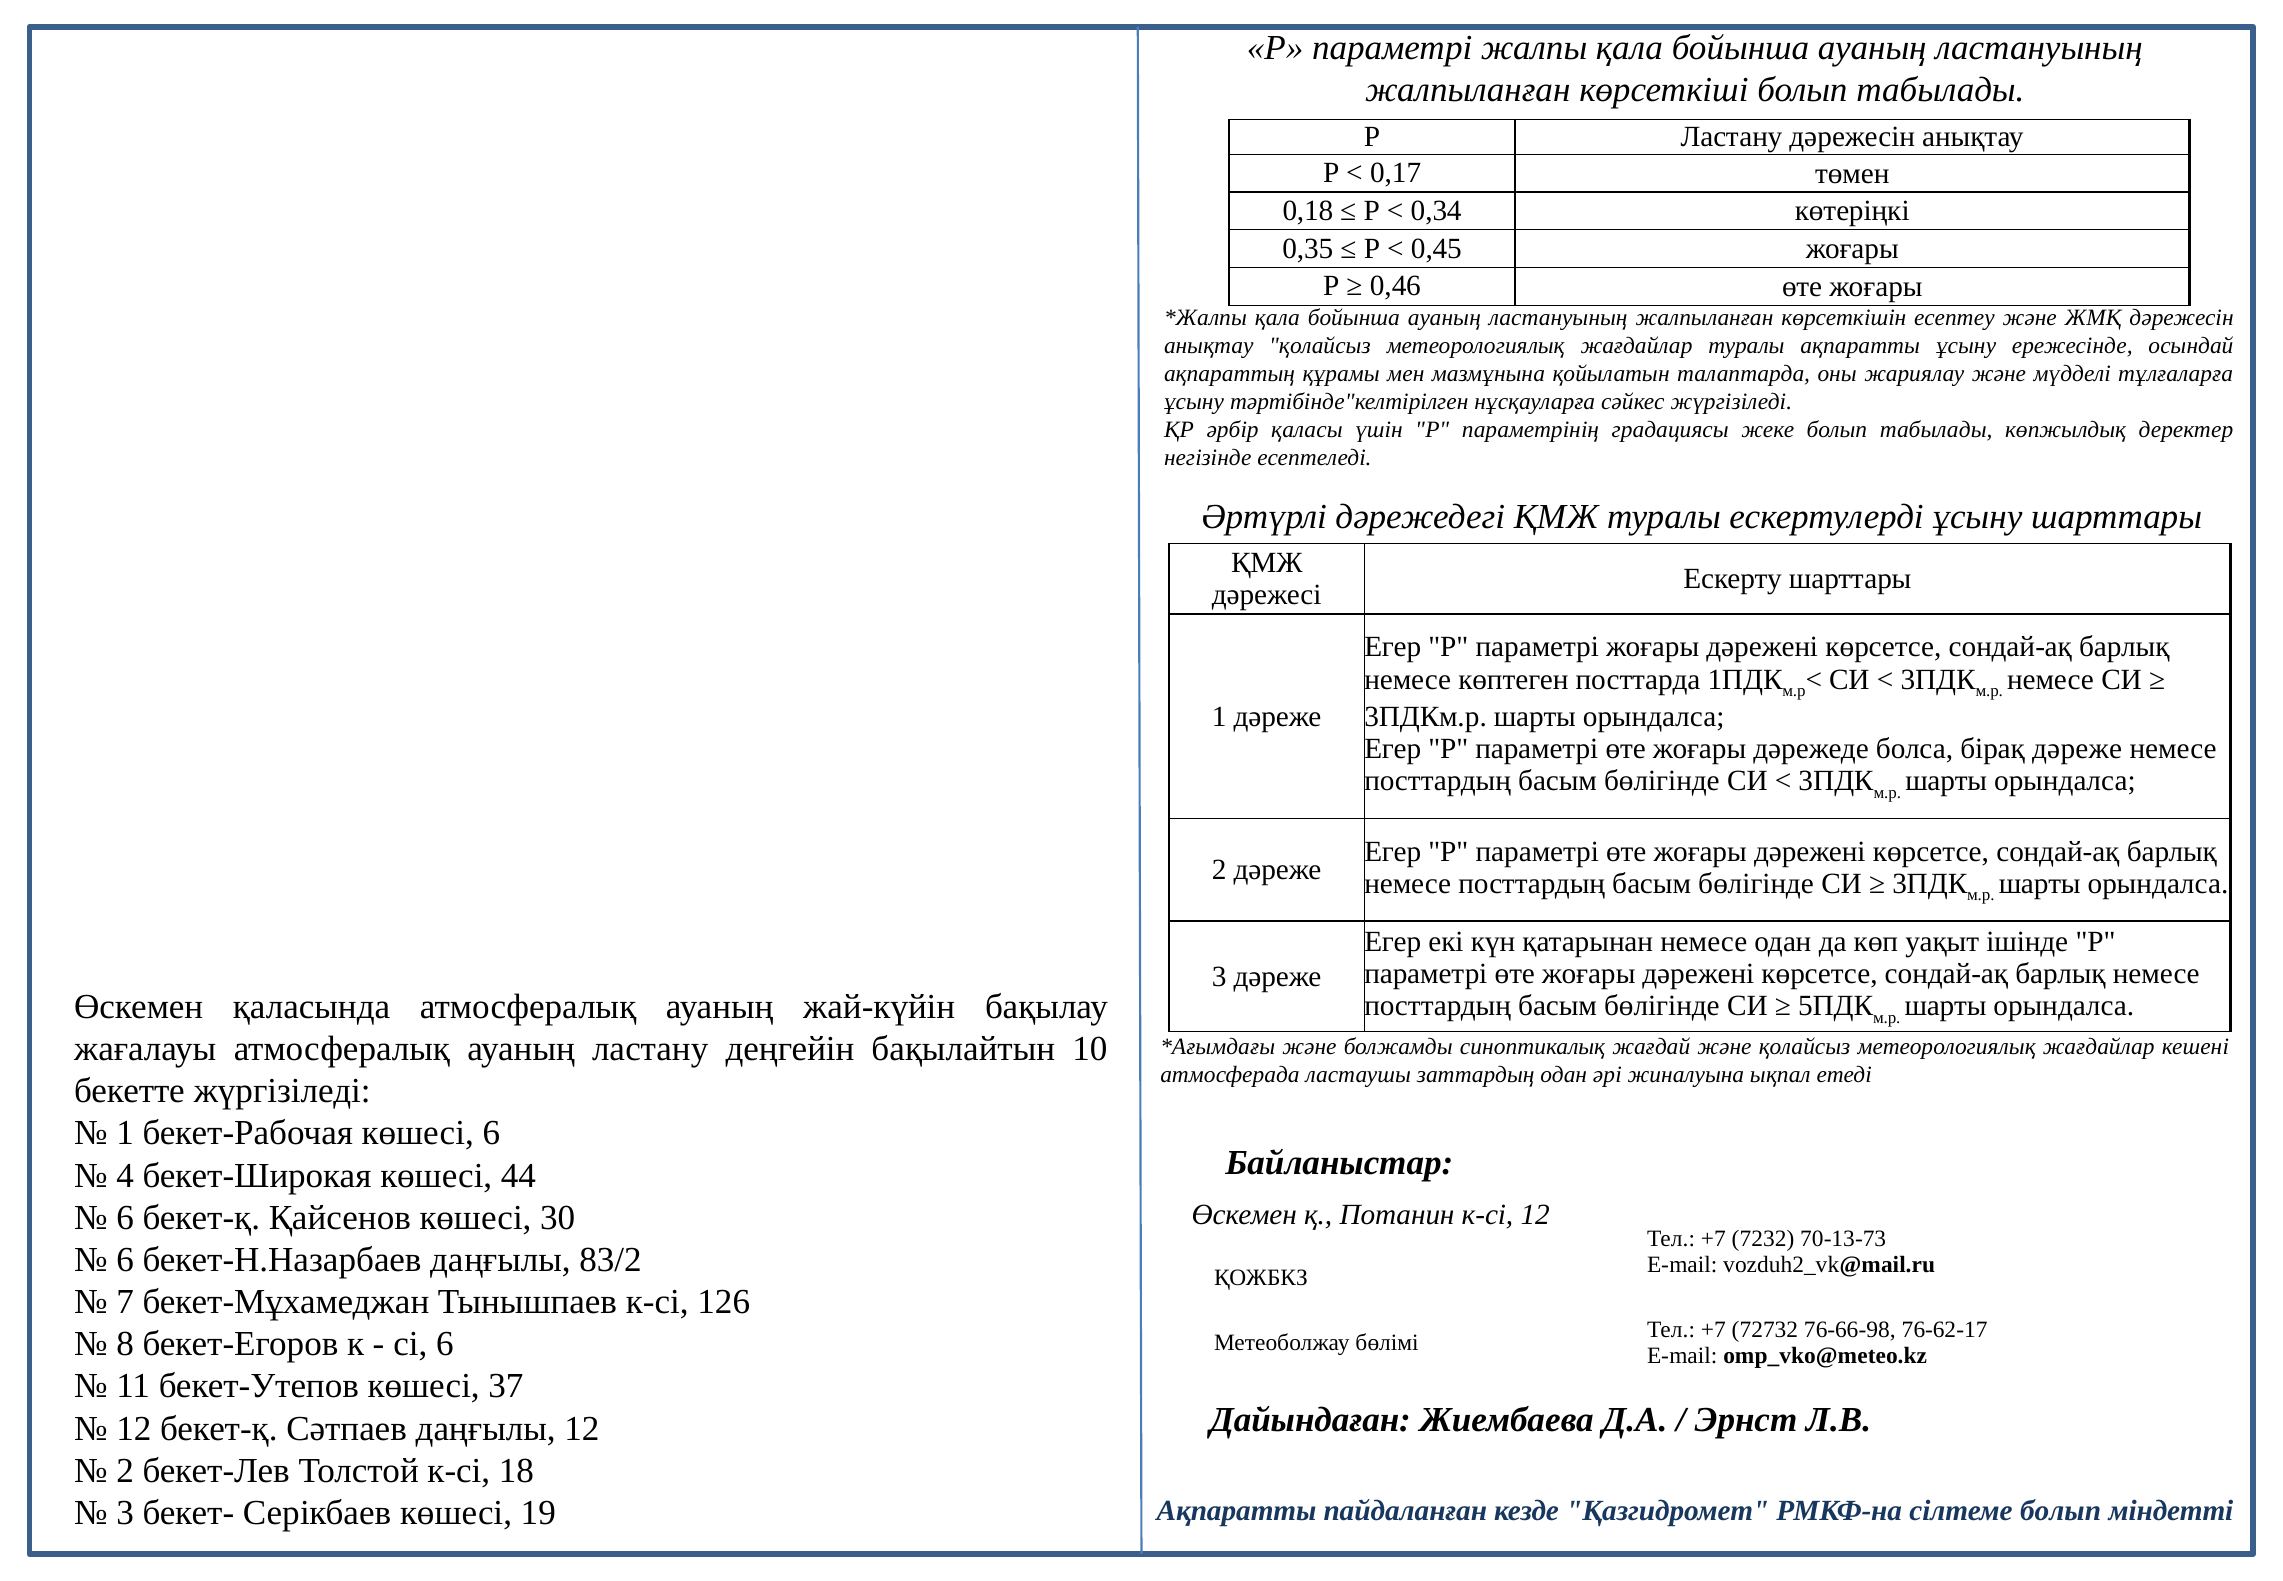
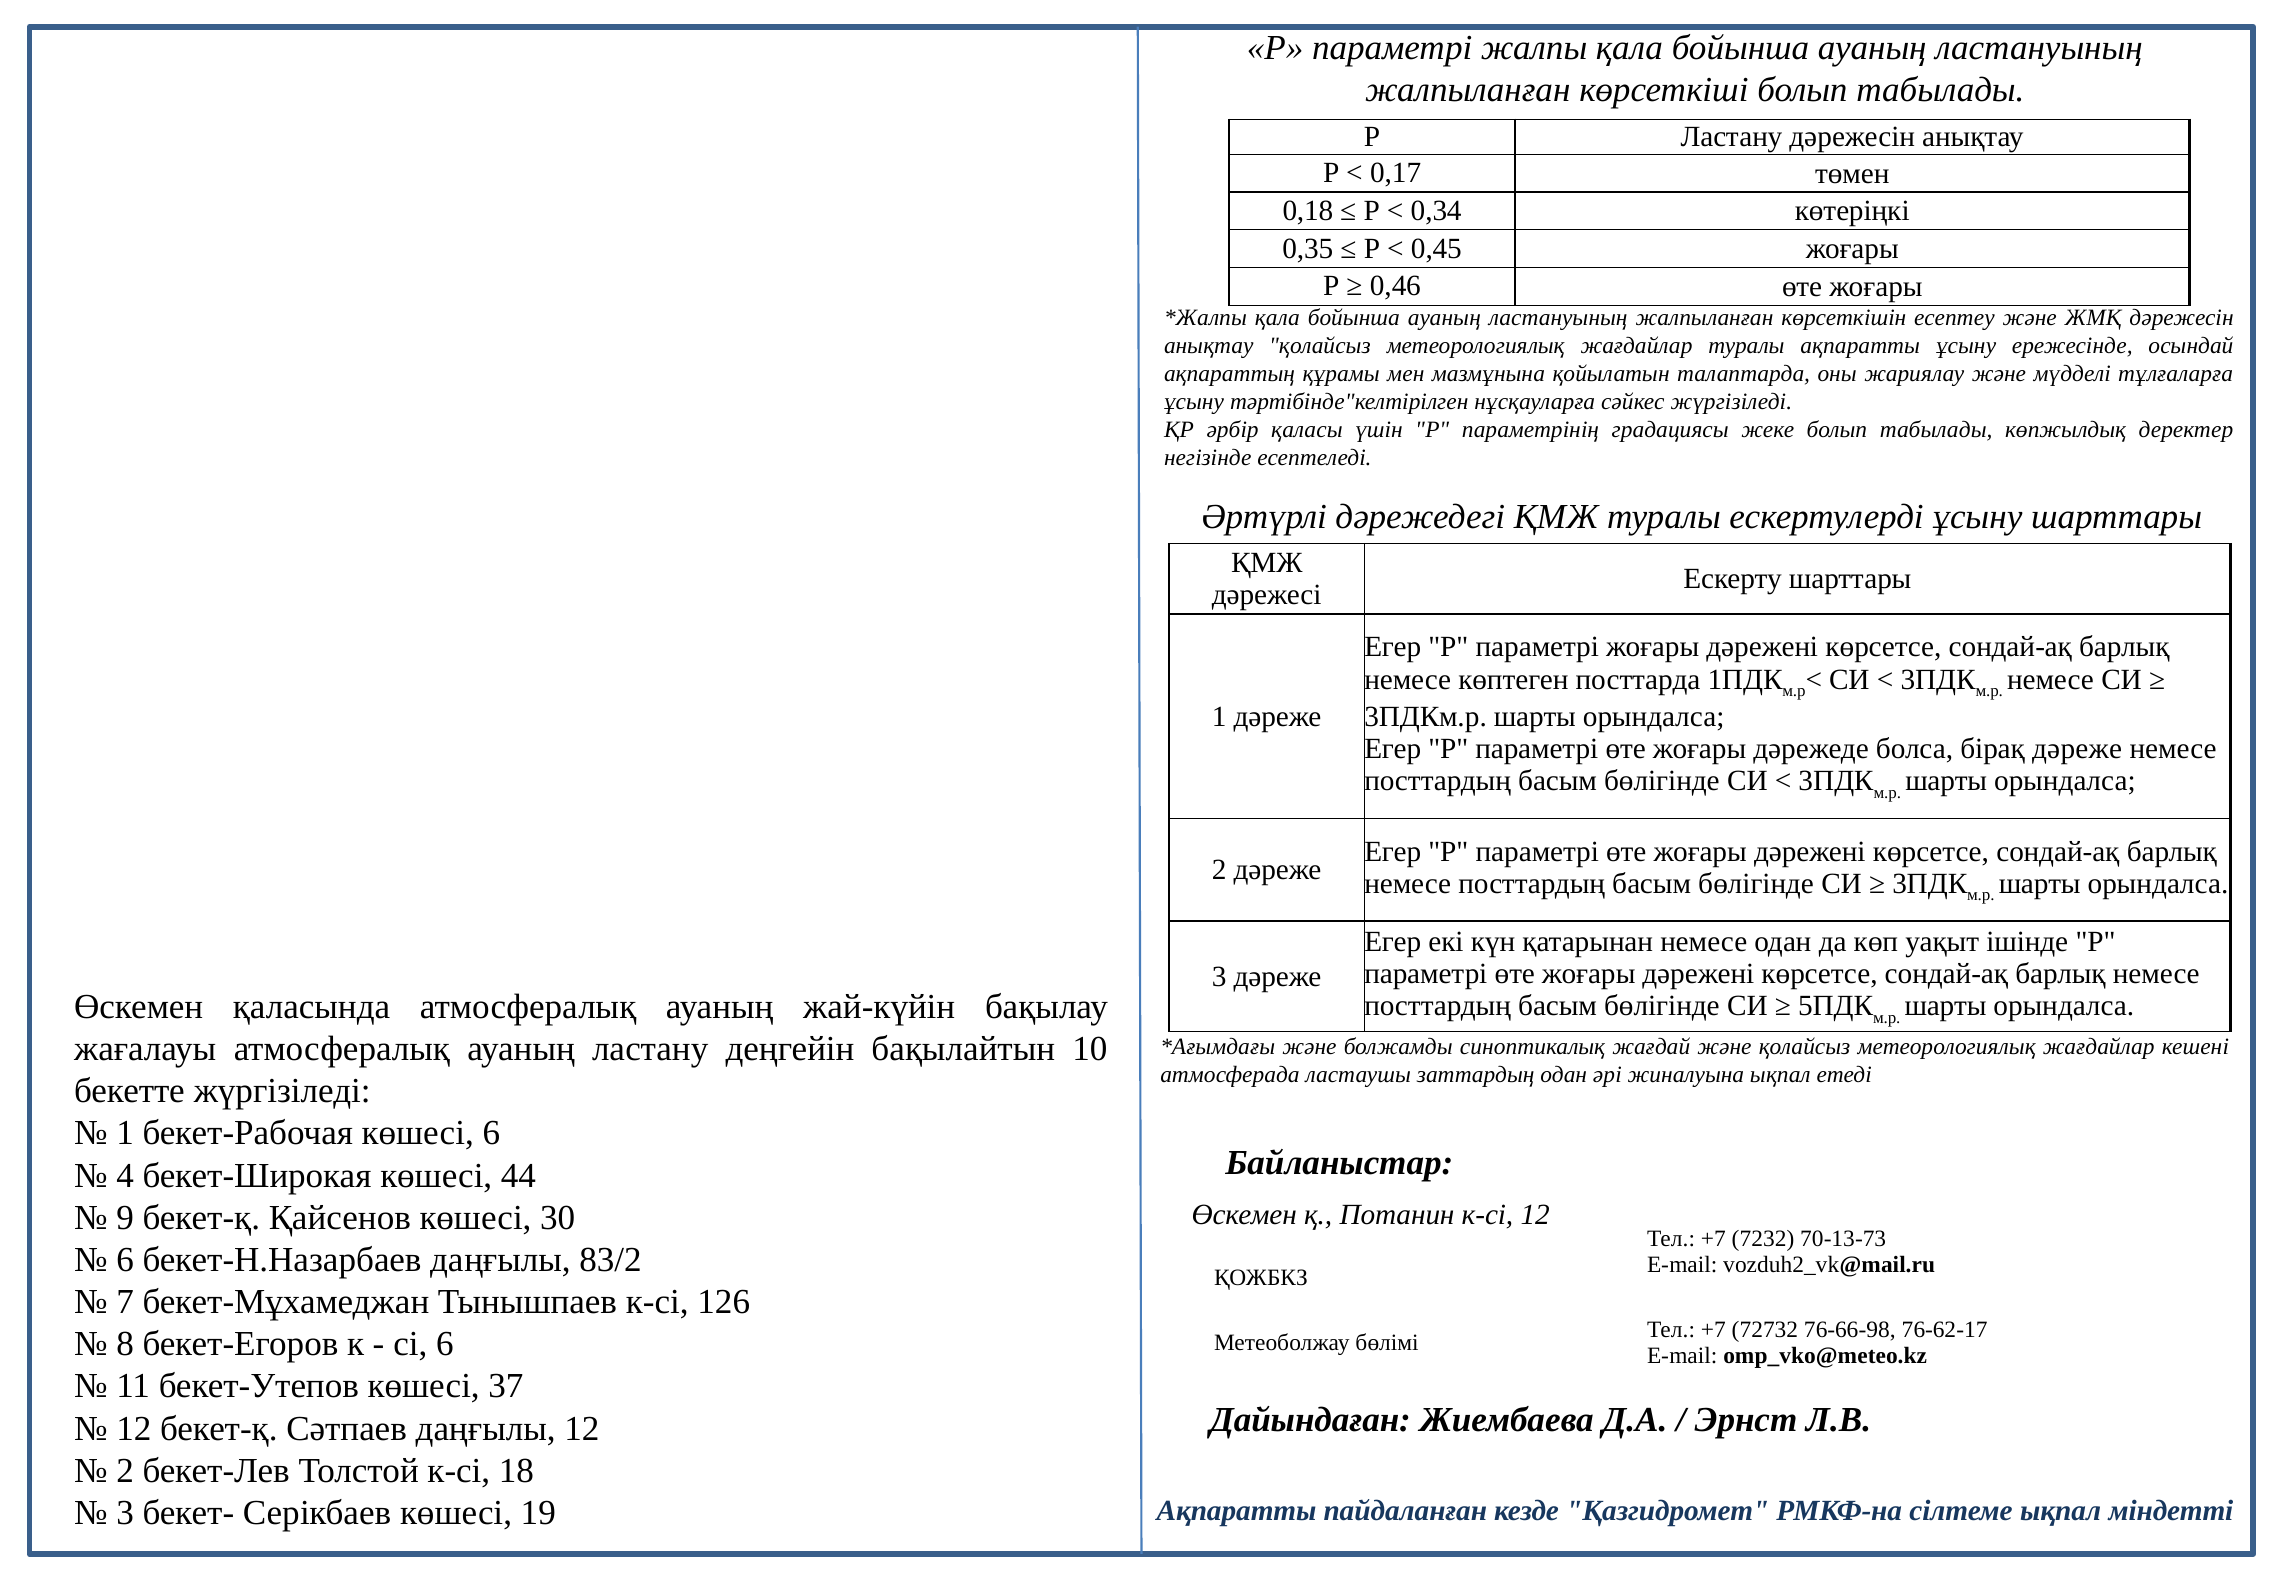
6: 6 -> 9 (125, 1217)
сілтеме болып: болып -> ықпал (2061, 1511)
